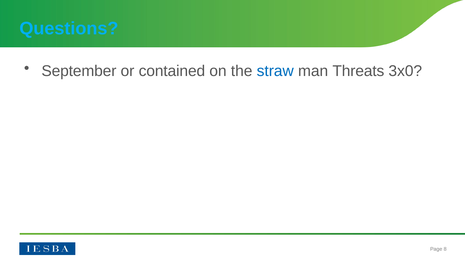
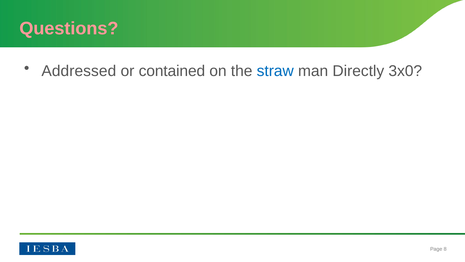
Questions colour: light blue -> pink (69, 29)
September: September -> Addressed (79, 71)
Threats: Threats -> Directly (358, 71)
